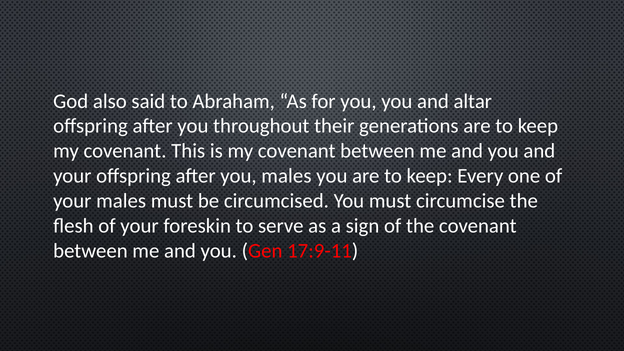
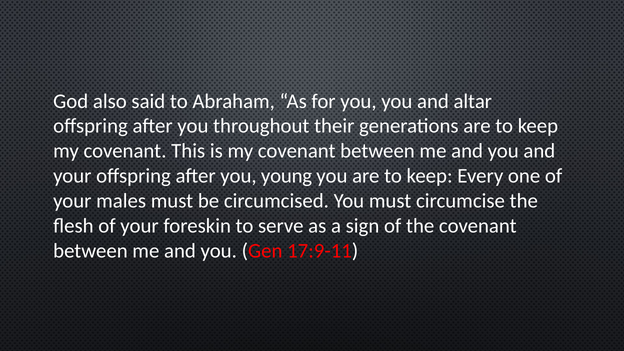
you males: males -> young (287, 176)
